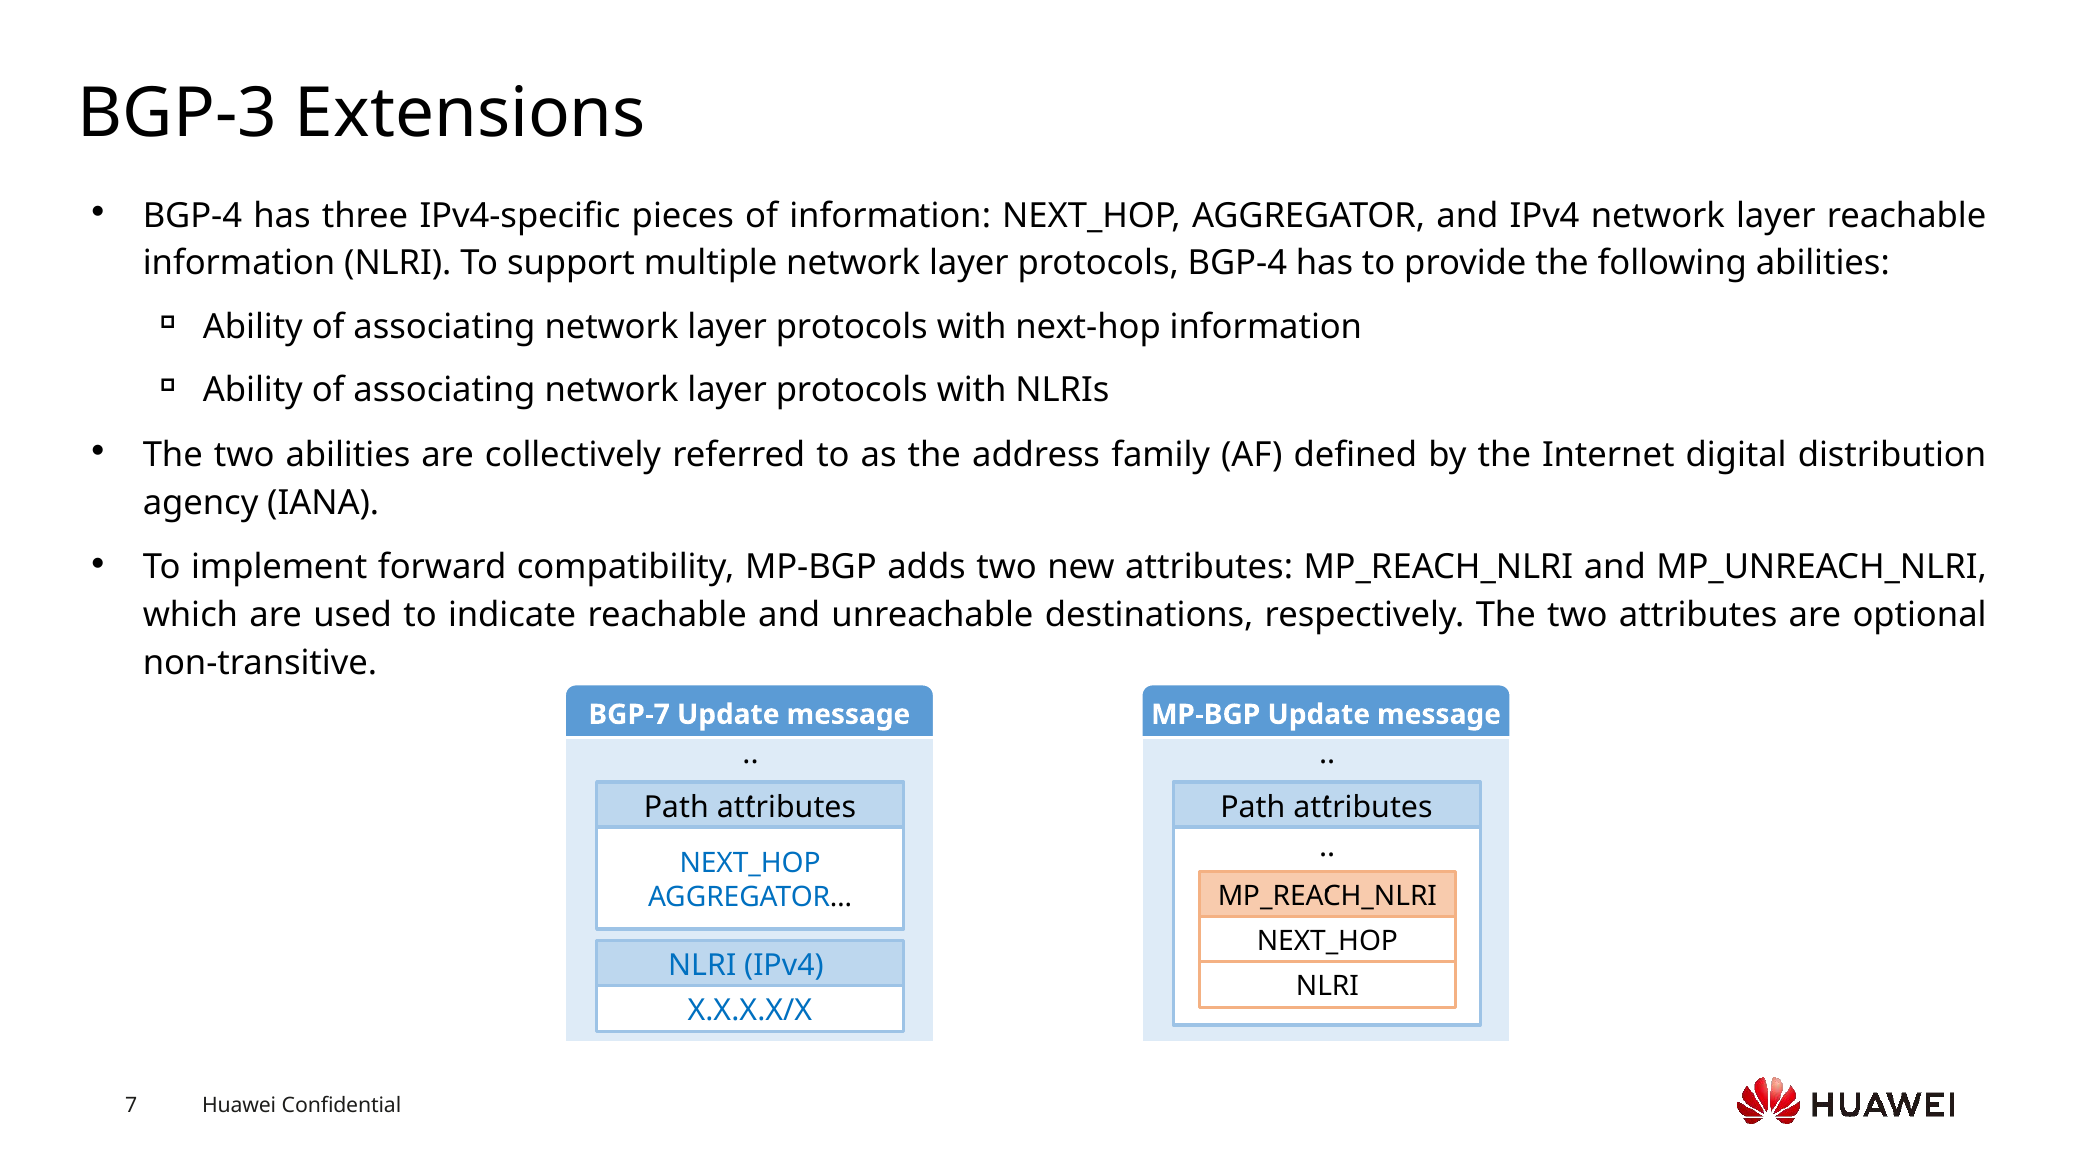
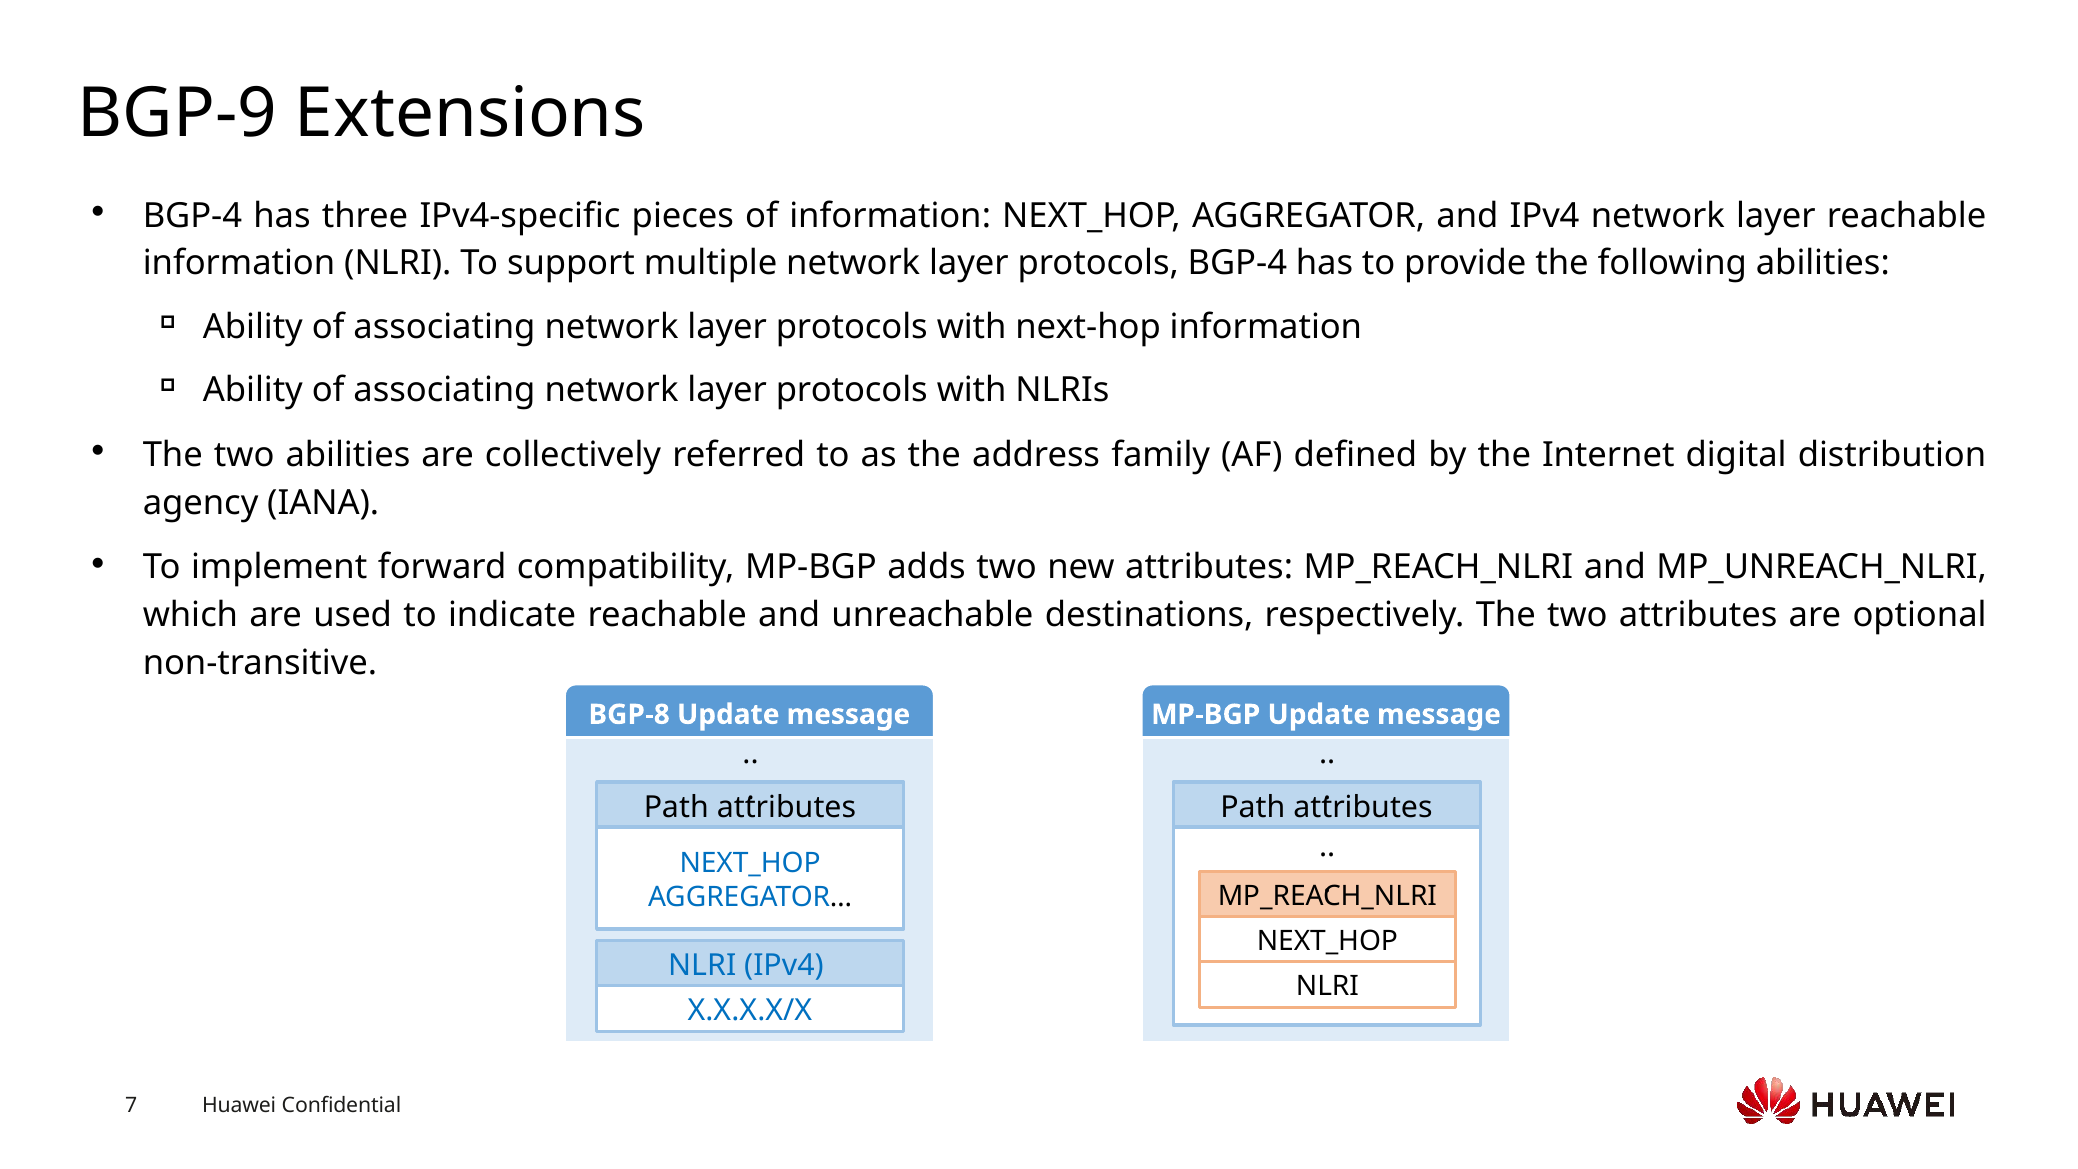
BGP-3: BGP-3 -> BGP-9 (177, 113)
BGP-7: BGP-7 -> BGP-8 (629, 714)
